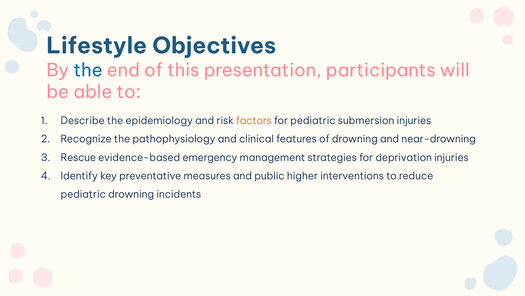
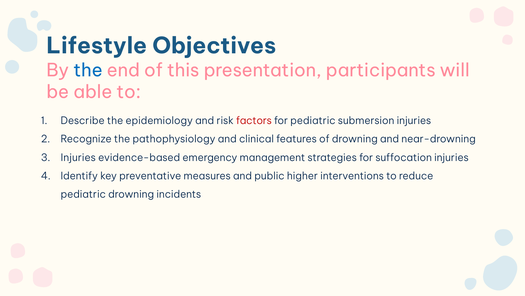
factors colour: orange -> red (254, 121)
Rescue: Rescue -> Injuries (78, 157)
deprivation: deprivation -> suffocation (404, 157)
